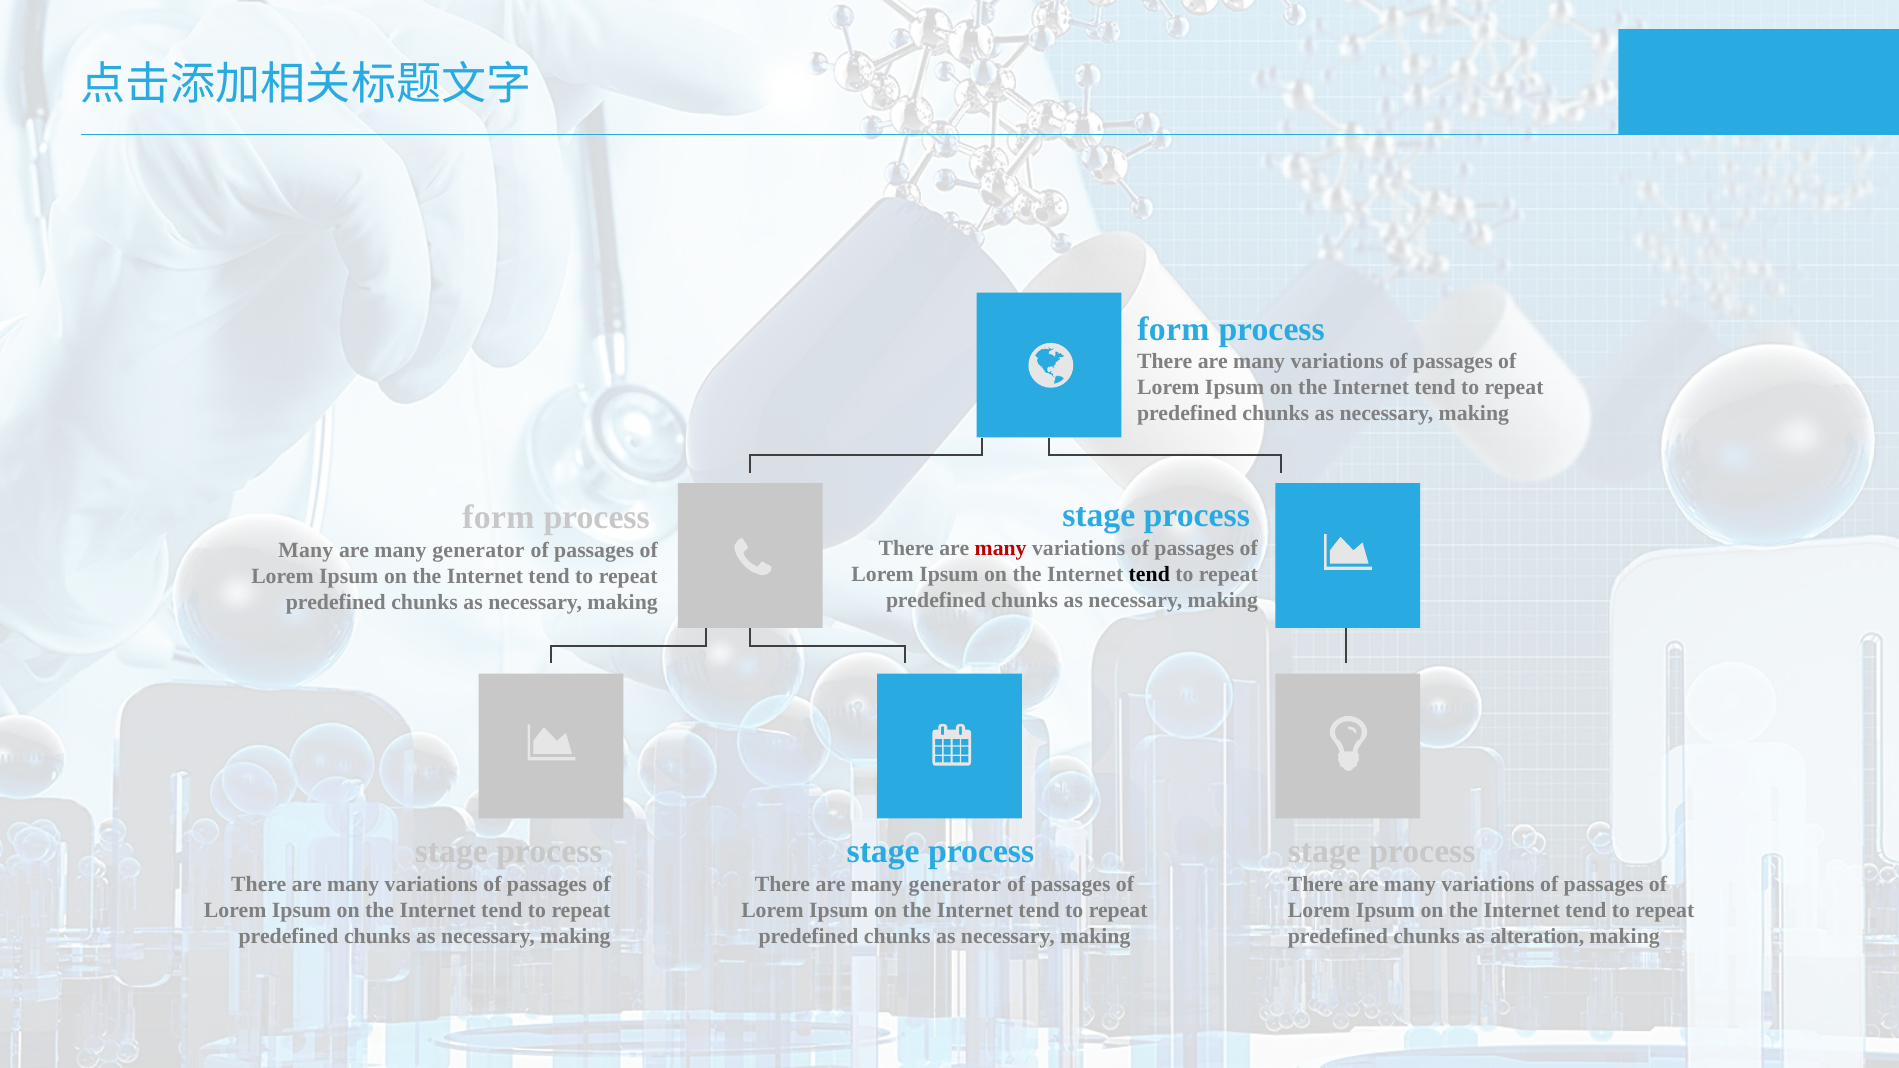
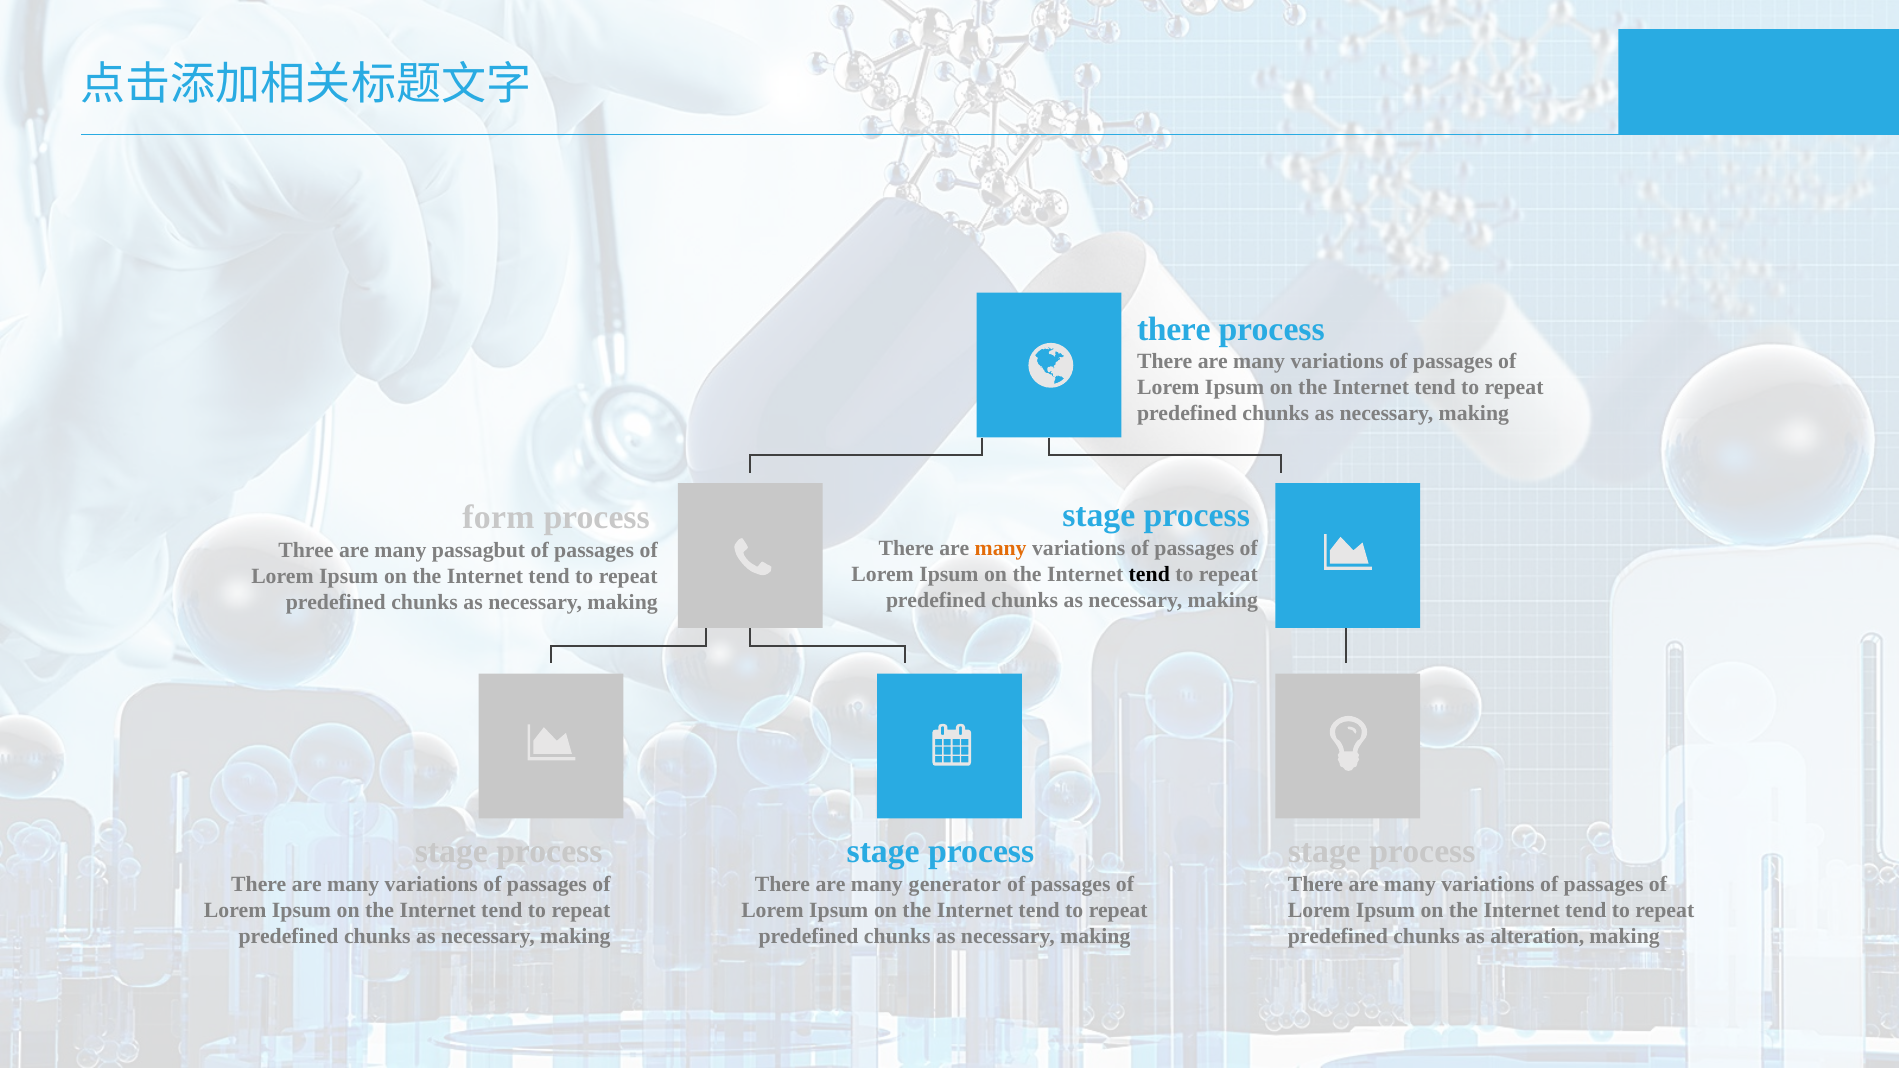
form: form -> there (1174, 329)
many colour: red -> orange (1001, 548)
Many: Many -> Three (306, 550)
generator: generator -> passagbut (479, 550)
